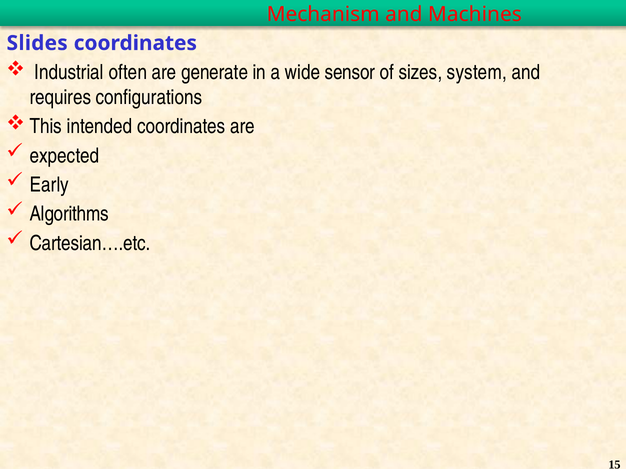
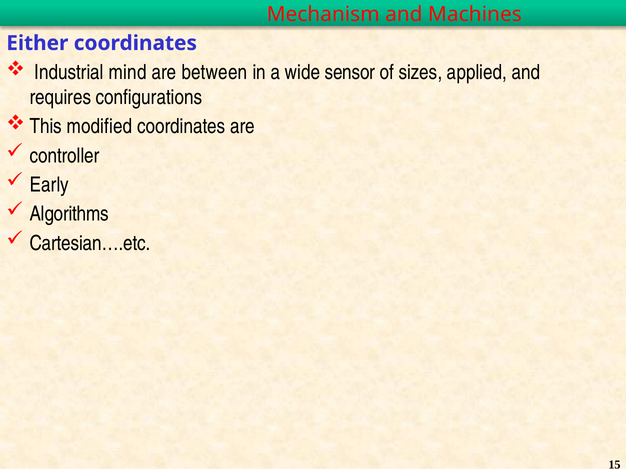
Slides: Slides -> Either (37, 43)
often: often -> mind (128, 72)
generate: generate -> between (214, 72)
system: system -> applied (477, 72)
intended: intended -> modified (100, 127)
expected: expected -> controller (65, 156)
